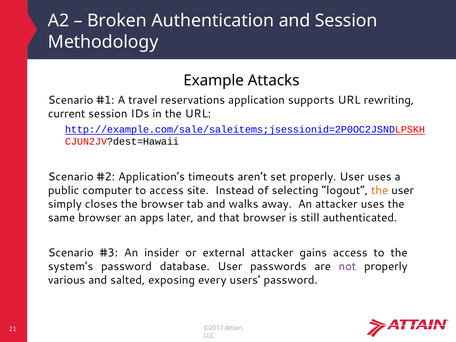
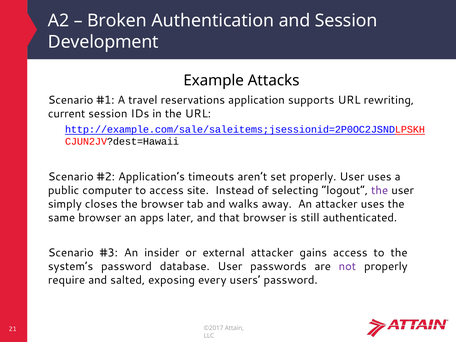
Methodology: Methodology -> Development (103, 42)
the colour: orange -> purple (380, 190)
various: various -> require (67, 280)
